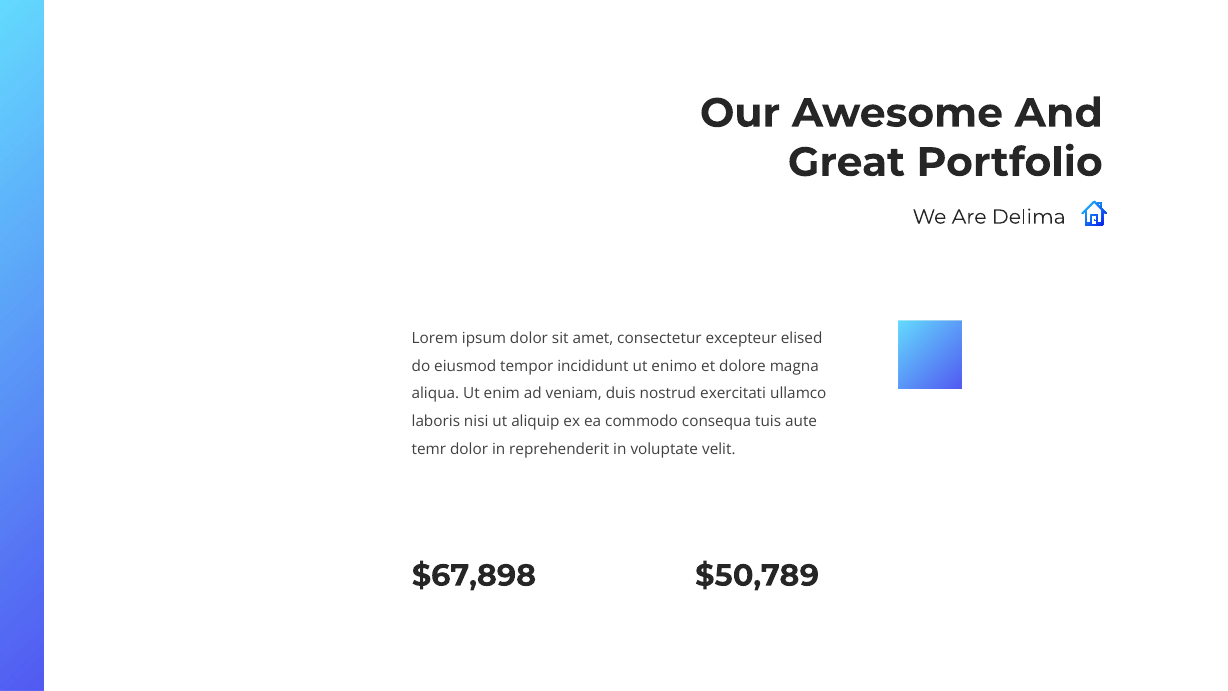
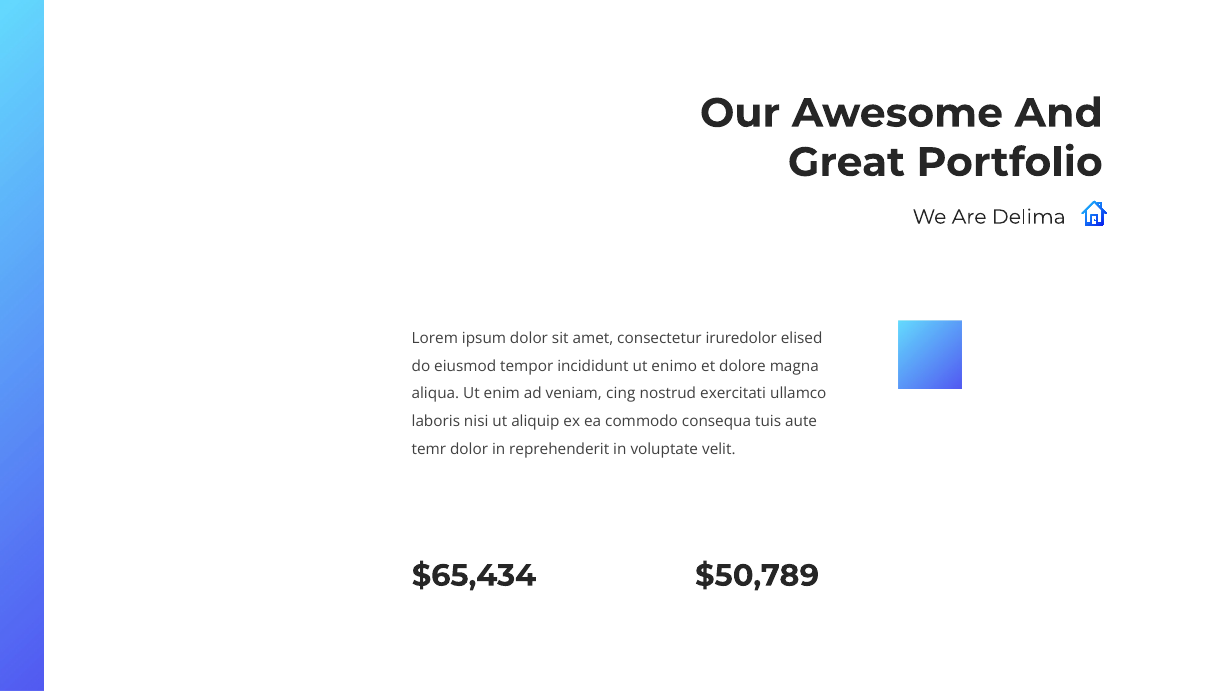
excepteur: excepteur -> iruredolor (741, 338)
duis: duis -> cing (621, 394)
$67,898: $67,898 -> $65,434 (474, 575)
